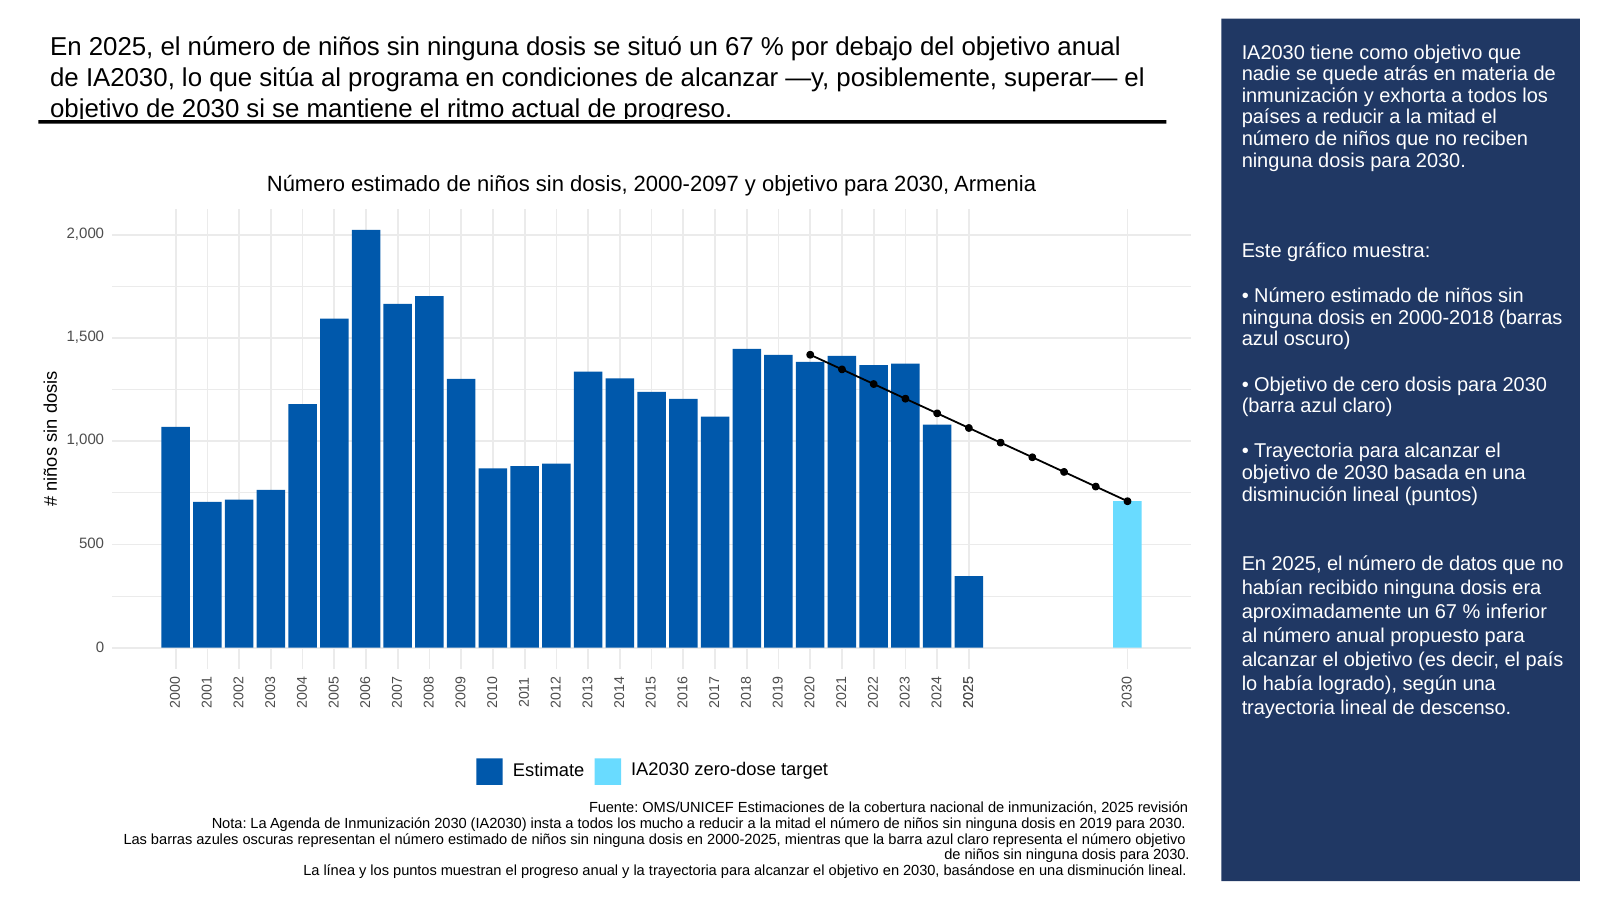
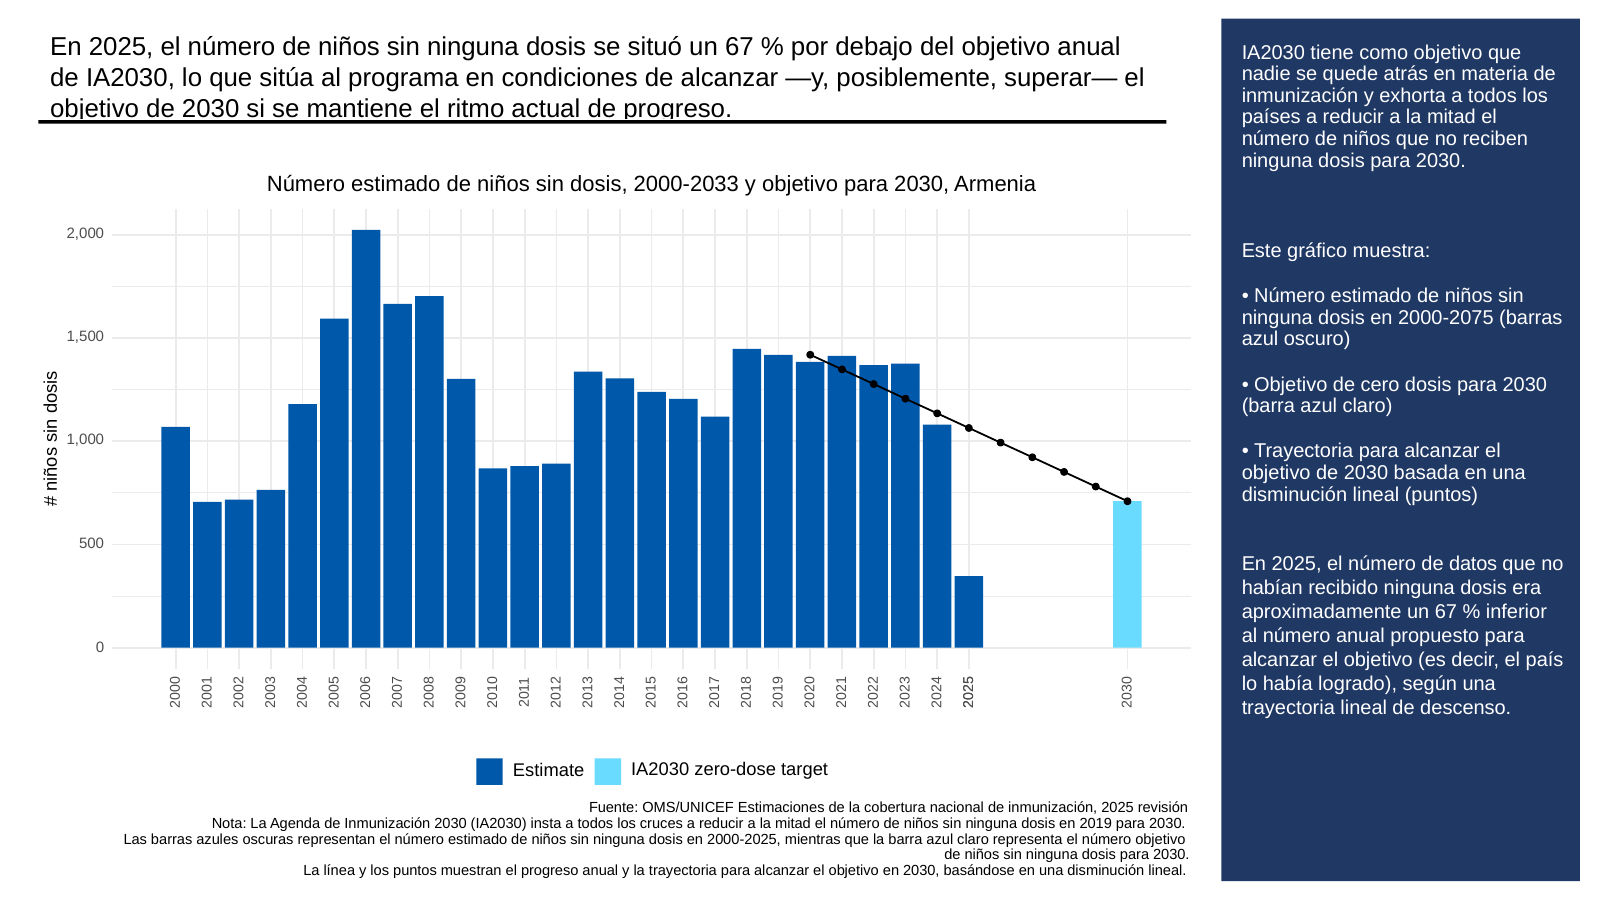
2000-2097: 2000-2097 -> 2000-2033 (686, 184)
2000-2018: 2000-2018 -> 2000-2075 (1446, 318)
mucho: mucho -> cruces (661, 823)
